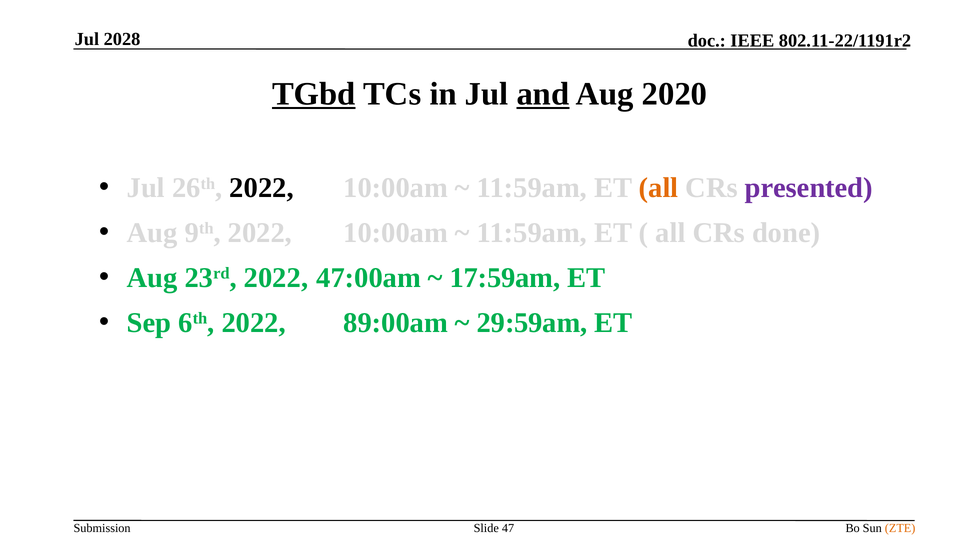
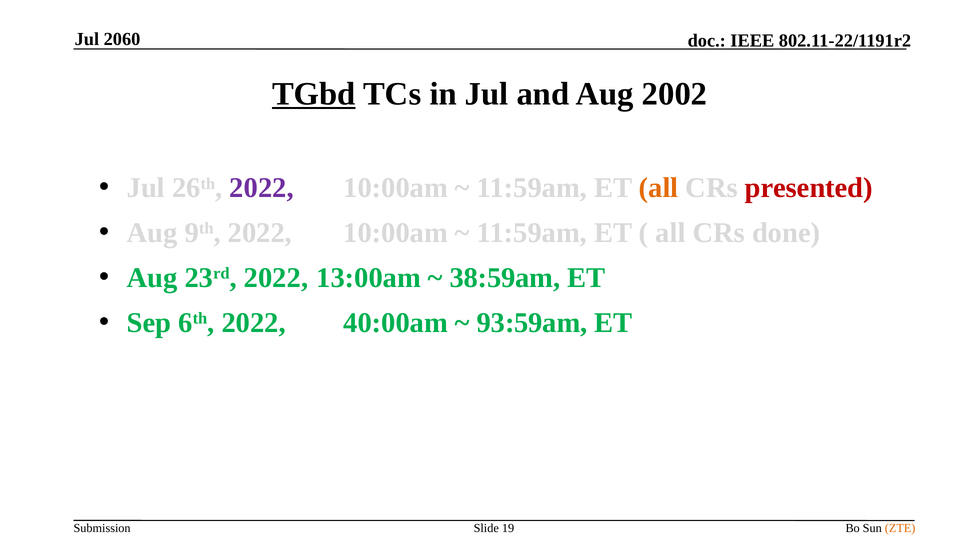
2028: 2028 -> 2060 (122, 39)
and underline: present -> none (543, 94)
2020: 2020 -> 2002 (675, 94)
2022 colour: black -> purple (262, 188)
presented colour: purple -> red (809, 188)
47:00am: 47:00am -> 13:00am (369, 278)
17:59am: 17:59am -> 38:59am (505, 278)
89:00am: 89:00am -> 40:00am (396, 323)
29:59am: 29:59am -> 93:59am (532, 323)
47: 47 -> 19 (508, 529)
